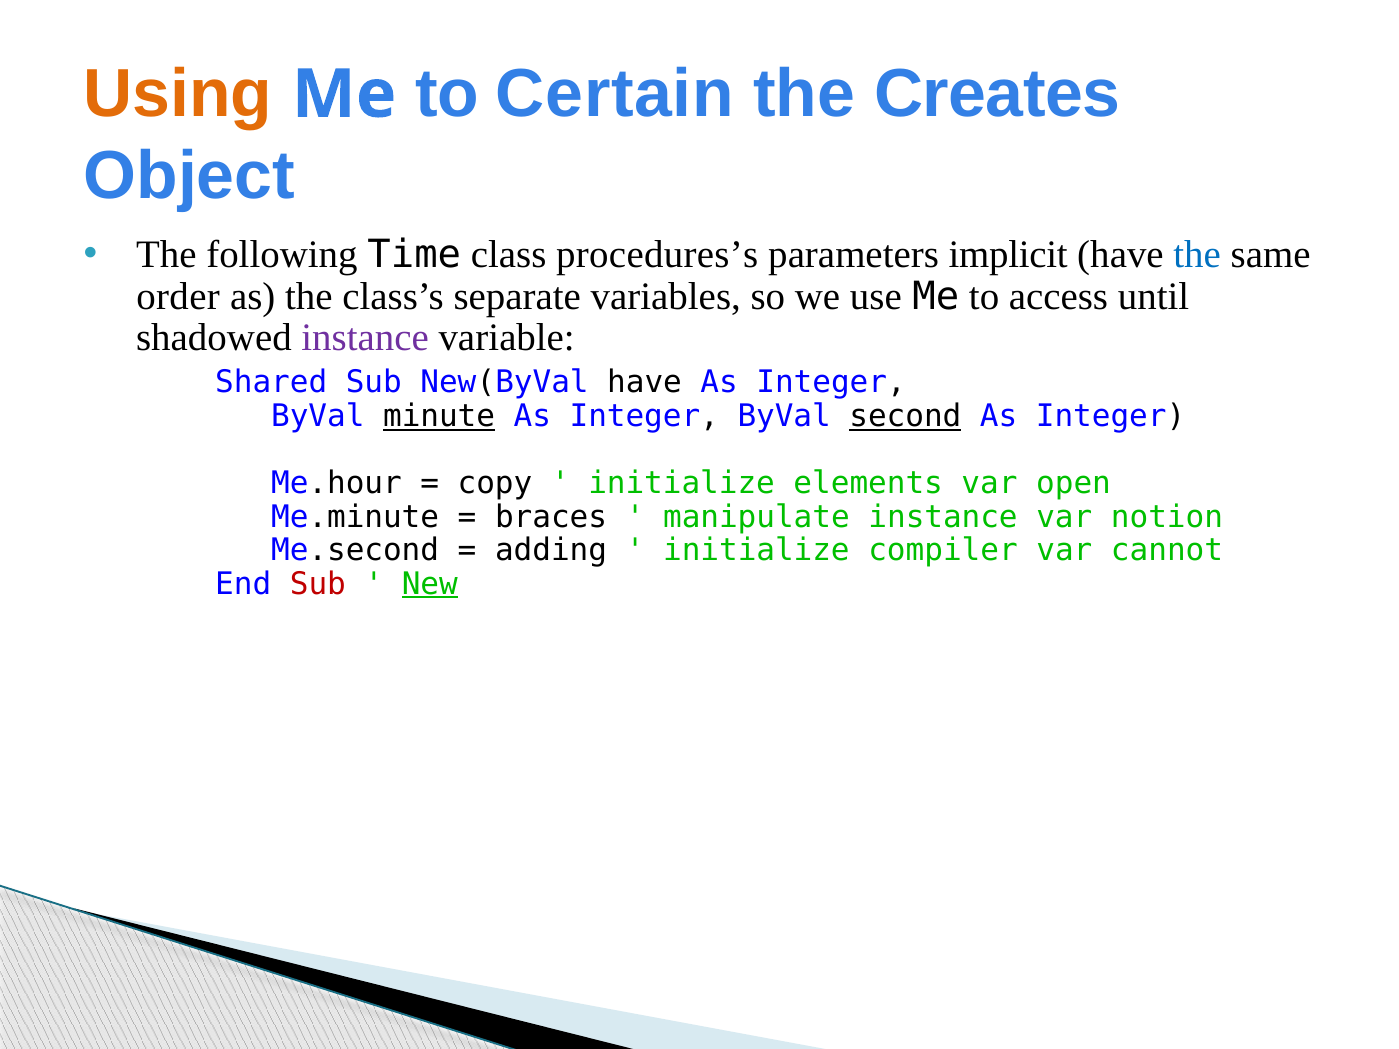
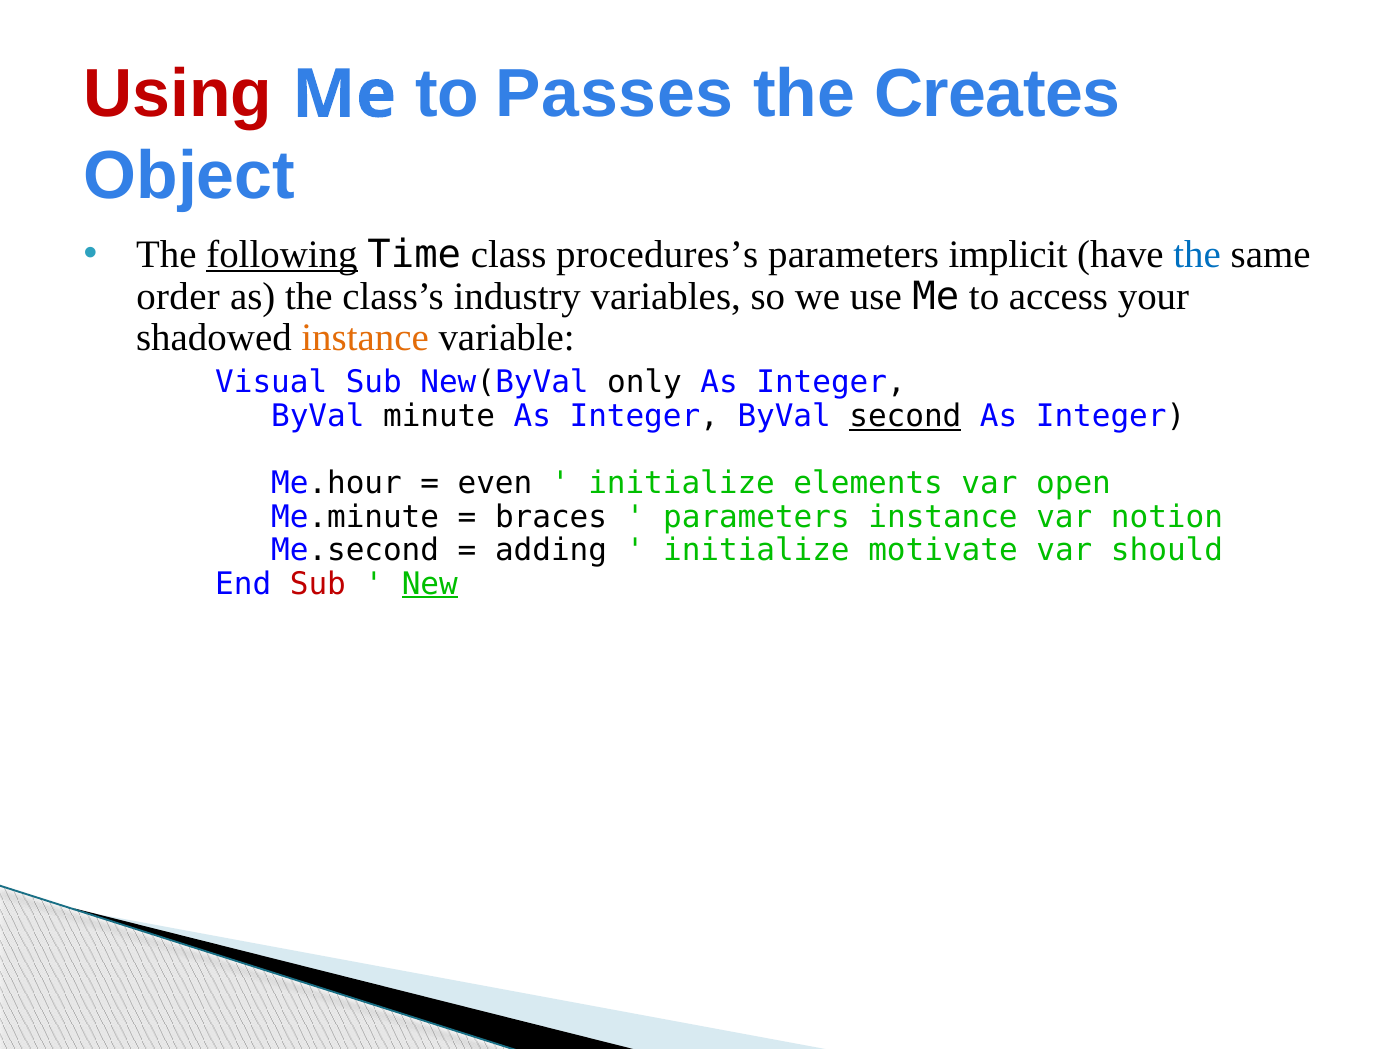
Using colour: orange -> red (178, 94)
Certain: Certain -> Passes (615, 94)
following underline: none -> present (282, 254)
separate: separate -> industry (517, 296)
until: until -> your (1153, 296)
instance colour: purple -> orange (365, 338)
Shared: Shared -> Visual (271, 383)
New(ByVal have: have -> only (645, 383)
minute underline: present -> none (439, 416)
copy: copy -> even (495, 483)
manipulate: manipulate -> parameters (756, 517)
compiler: compiler -> motivate (943, 551)
cannot: cannot -> should (1167, 551)
